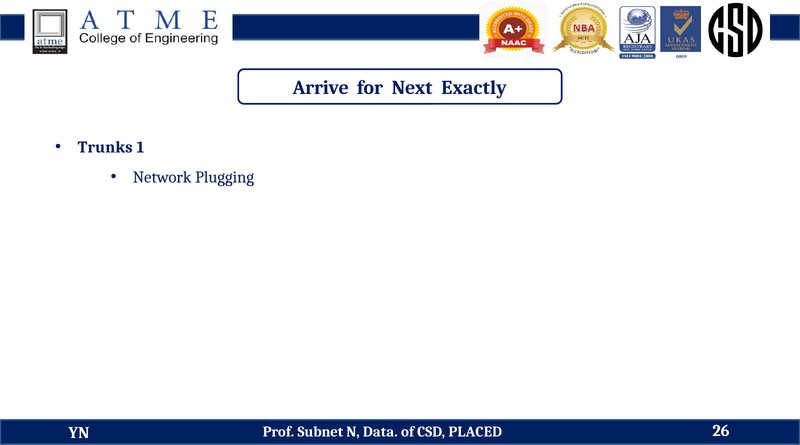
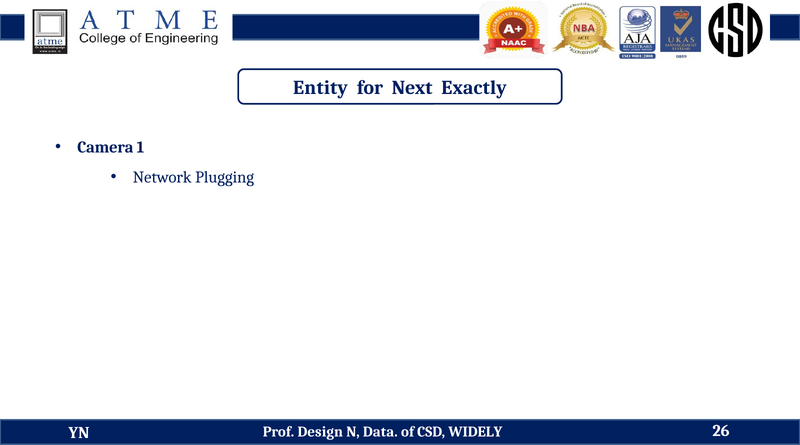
Arrive: Arrive -> Entity (321, 88)
Trunks: Trunks -> Camera (105, 147)
Subnet: Subnet -> Design (320, 431)
PLACED: PLACED -> WIDELY (475, 431)
